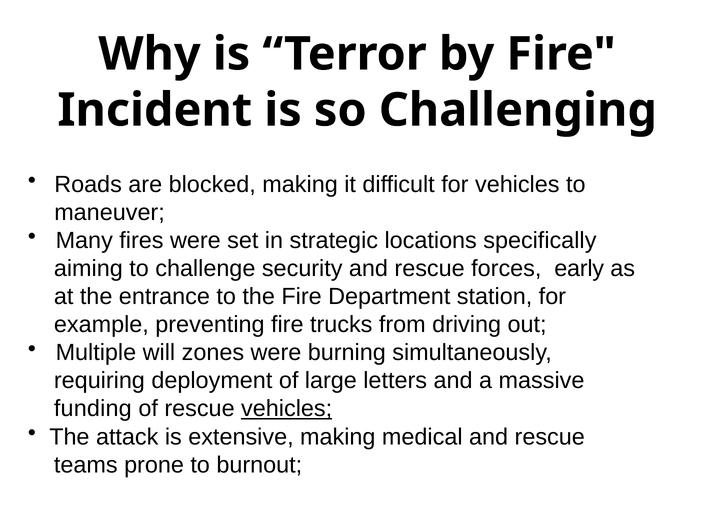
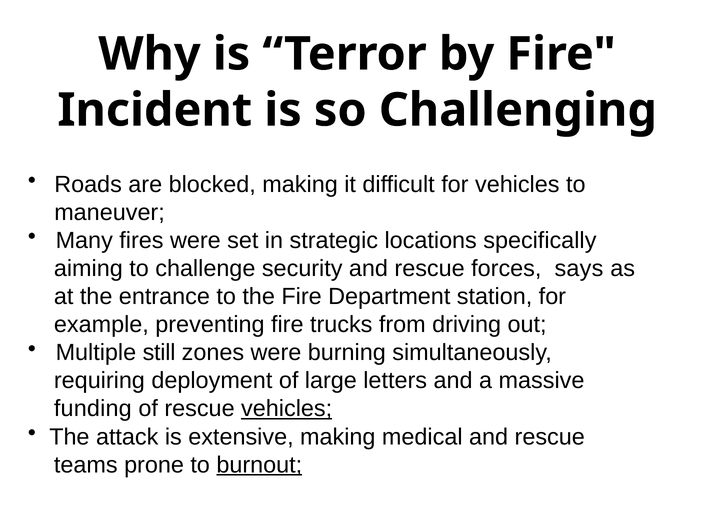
early: early -> says (579, 269)
will: will -> still (159, 353)
burnout underline: none -> present (259, 465)
